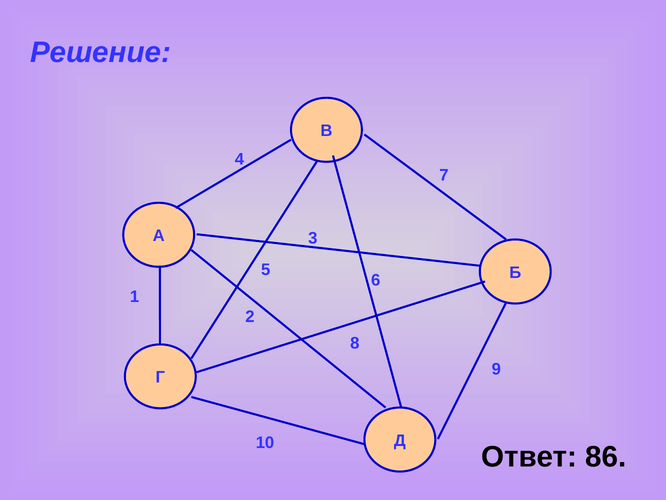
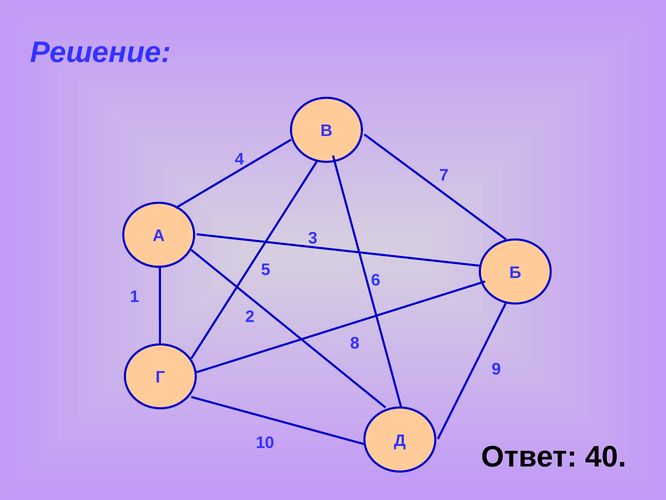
86: 86 -> 40 (606, 456)
